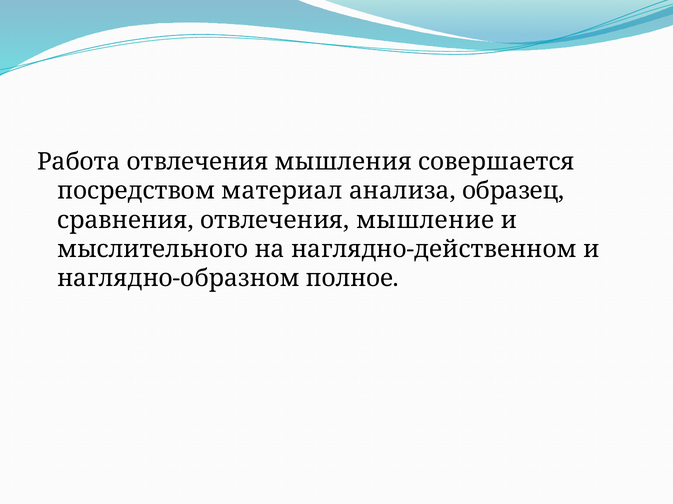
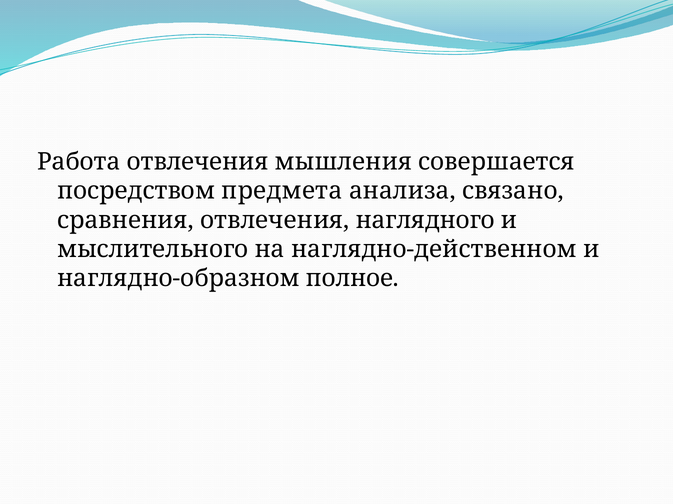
материал: материал -> предмета (282, 191)
образец: образец -> связано (513, 191)
мышление: мышление -> наглядного (425, 220)
